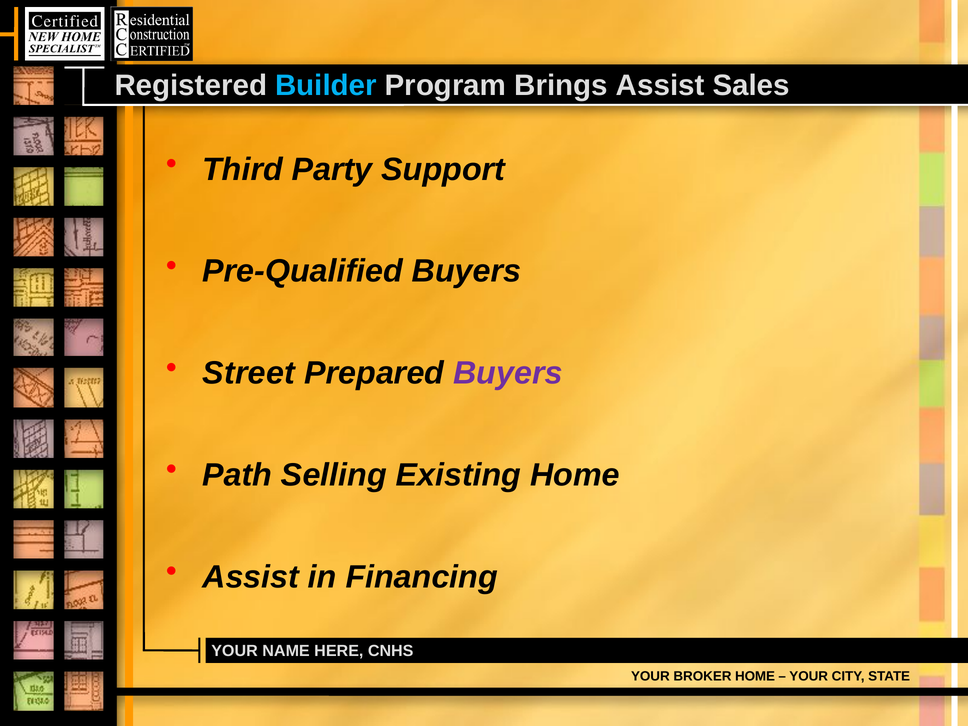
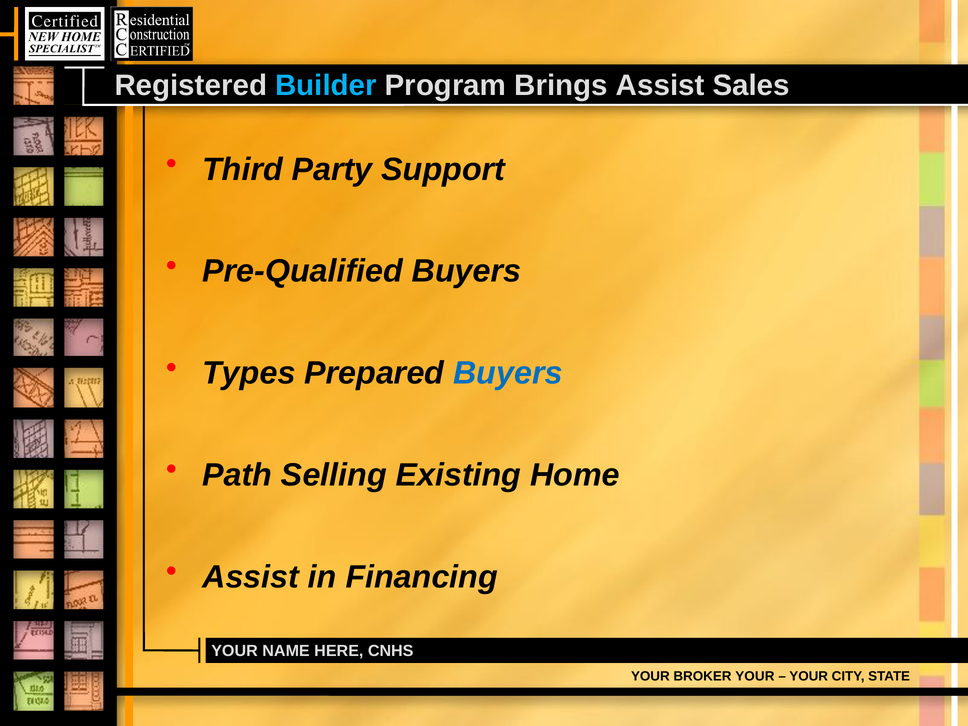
Street: Street -> Types (249, 373)
Buyers colour: purple -> blue (508, 373)
HOME: HOME -> YOUR (755, 676)
